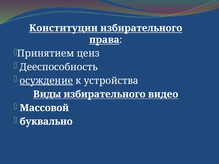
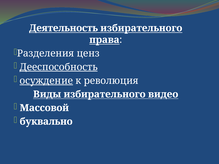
Конституции: Конституции -> Деятельность (64, 28)
Принятием: Принятием -> Разделения (46, 53)
Дееспособность underline: none -> present (59, 67)
устройства: устройства -> революция (111, 81)
